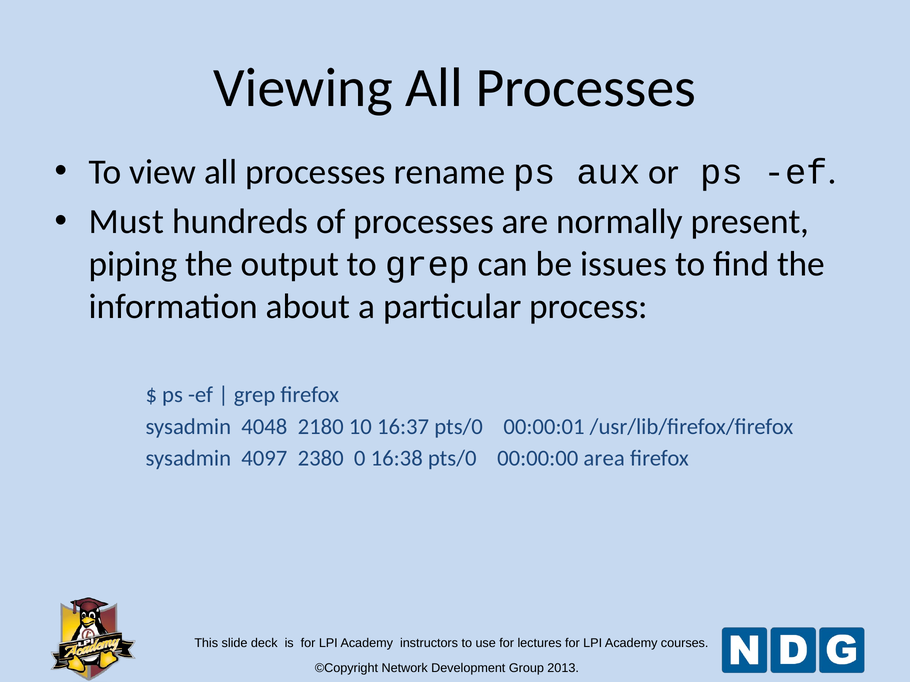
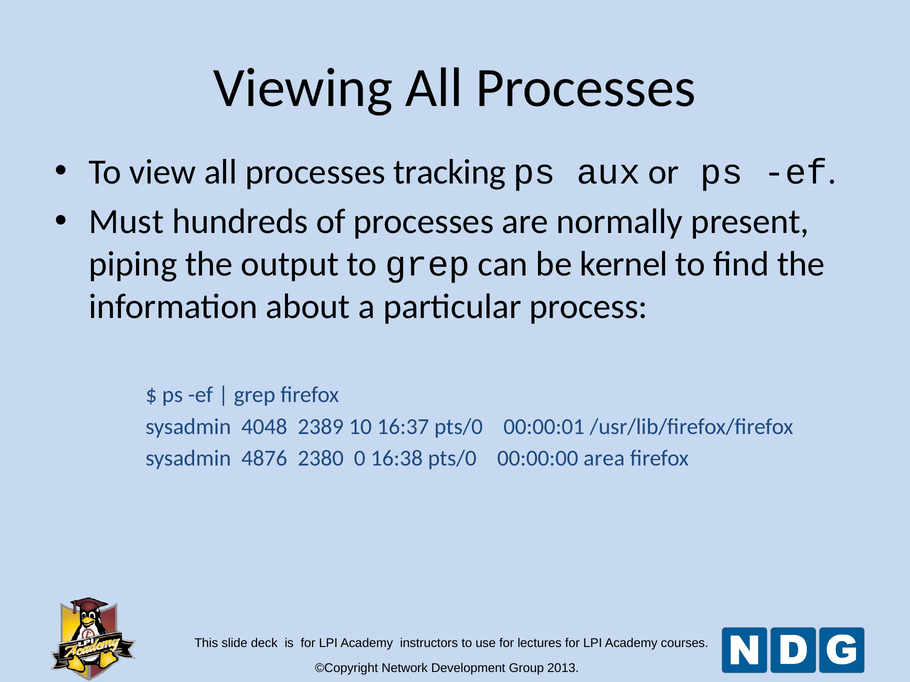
rename: rename -> tracking (450, 172)
issues: issues -> kernel (624, 264)
2180: 2180 -> 2389 (321, 427)
4097: 4097 -> 4876 (264, 459)
